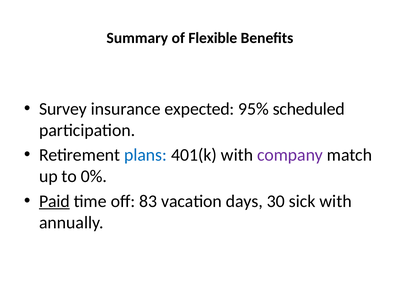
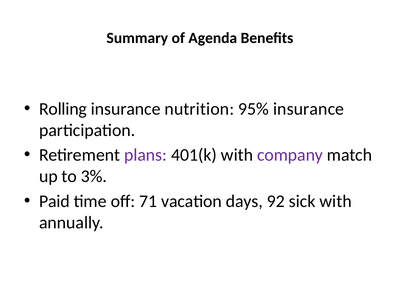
Flexible: Flexible -> Agenda (213, 38)
Survey: Survey -> Rolling (63, 109)
expected: expected -> nutrition (199, 109)
95% scheduled: scheduled -> insurance (309, 109)
plans colour: blue -> purple (146, 155)
0%: 0% -> 3% (94, 176)
Paid underline: present -> none (54, 201)
83: 83 -> 71 (148, 201)
30: 30 -> 92 (276, 201)
